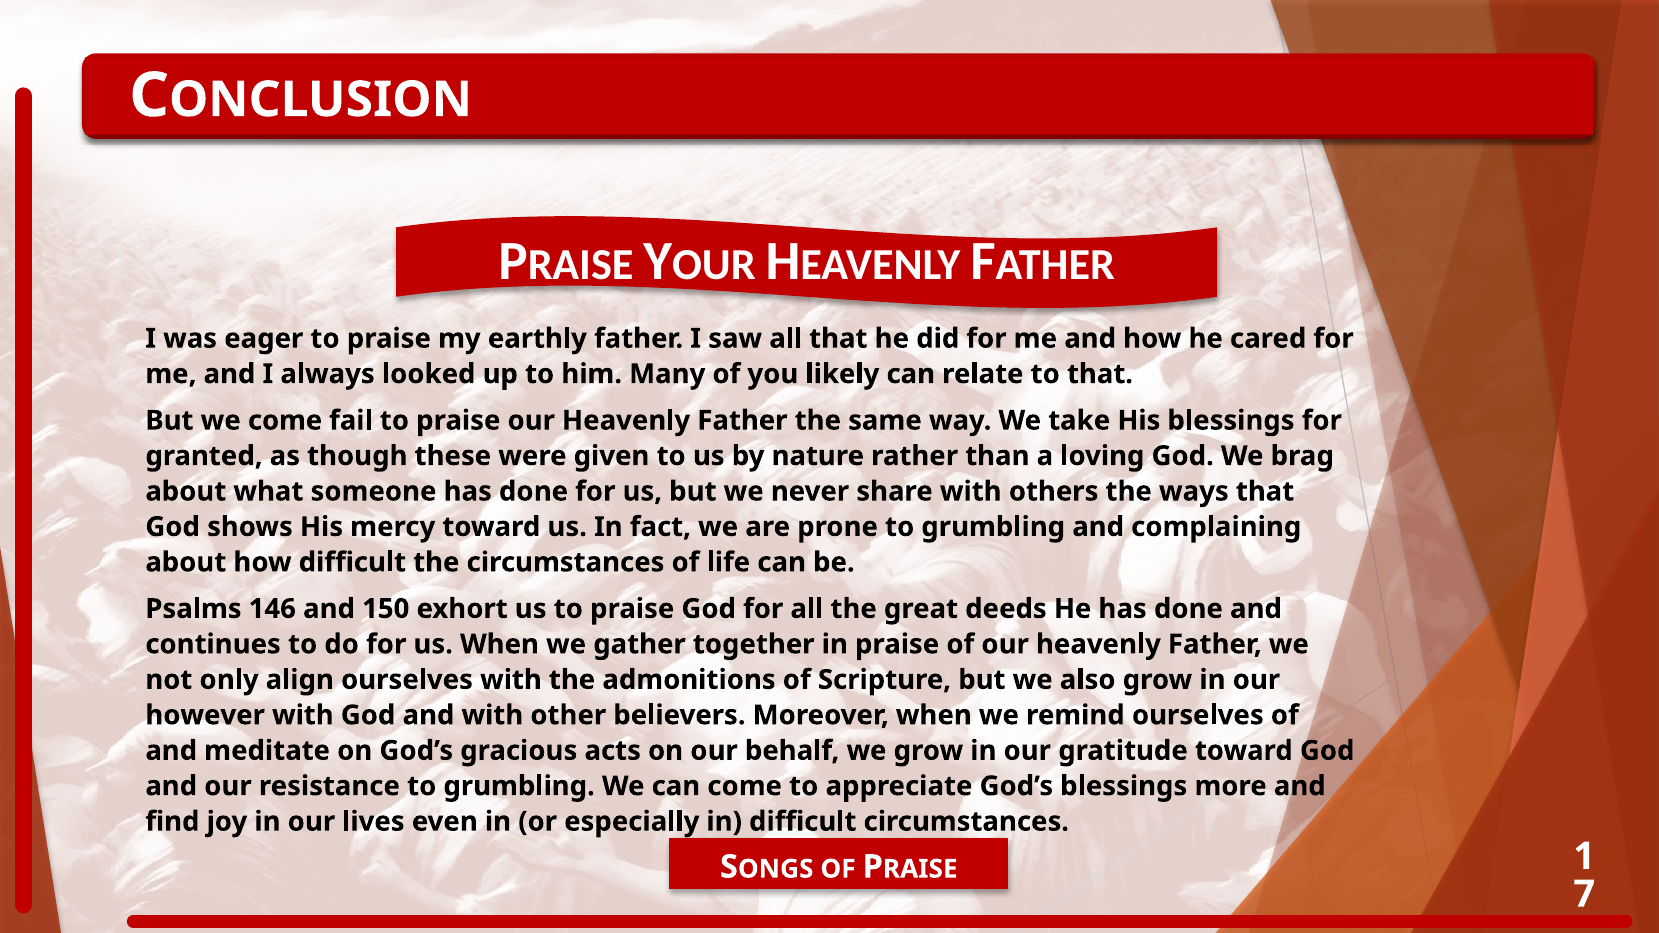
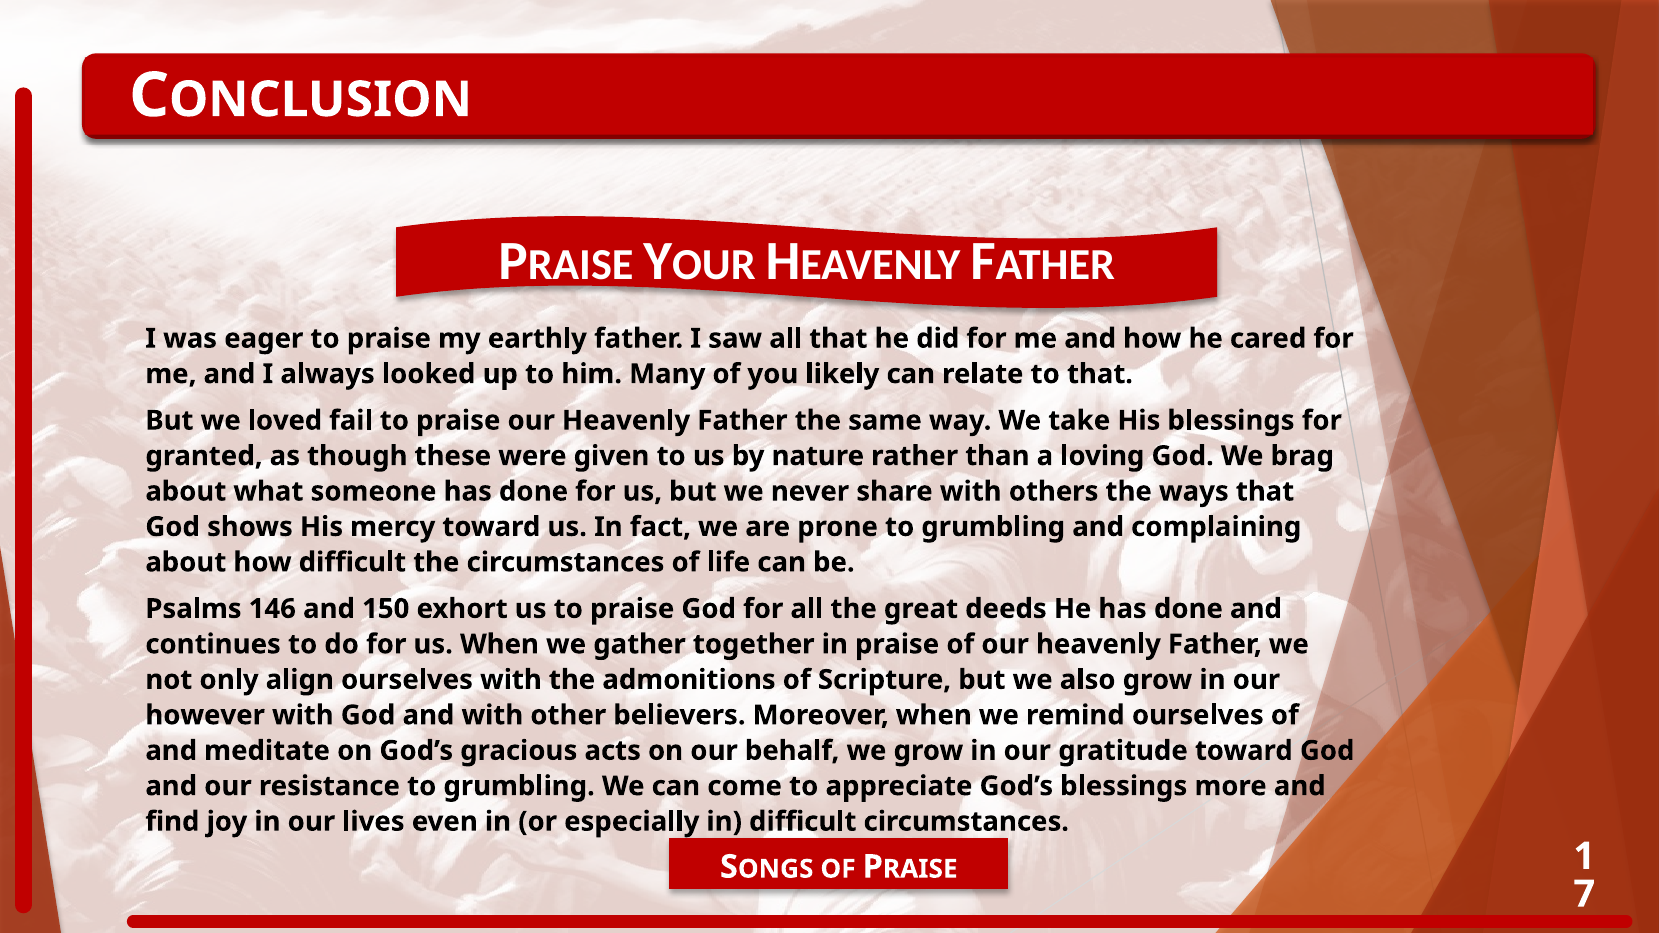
we come: come -> loved (285, 421)
